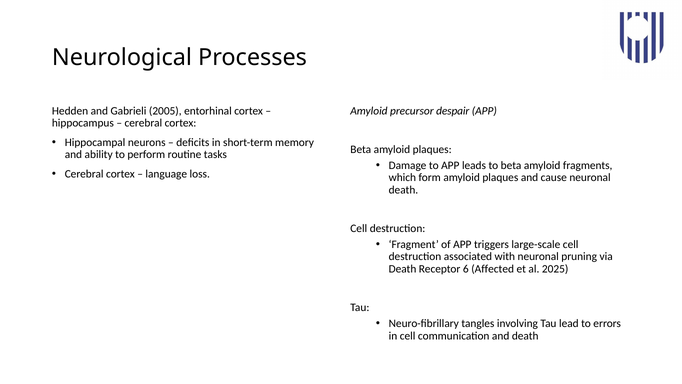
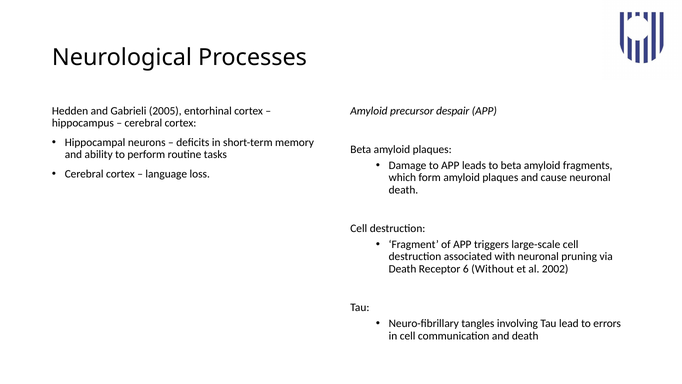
Affected: Affected -> Without (493, 269)
2025: 2025 -> 2002 (555, 269)
